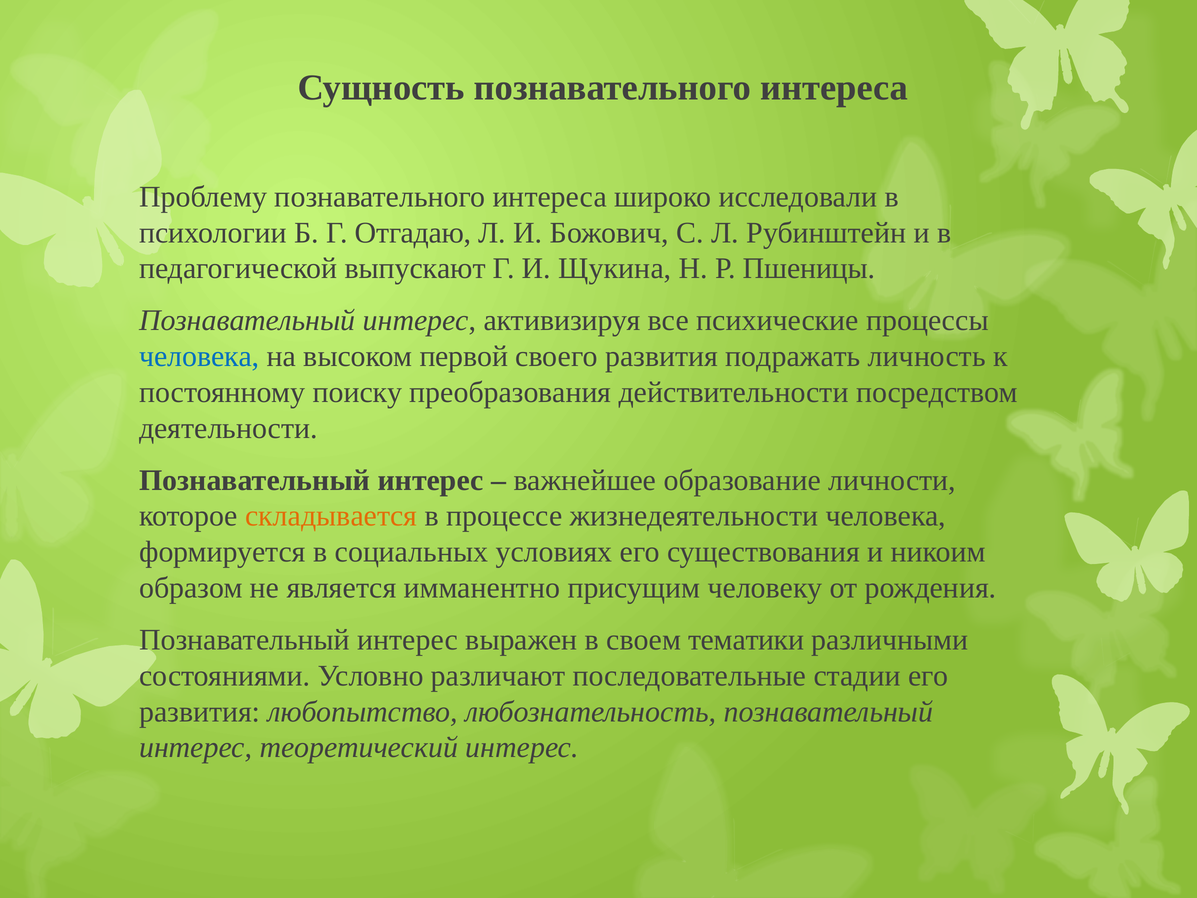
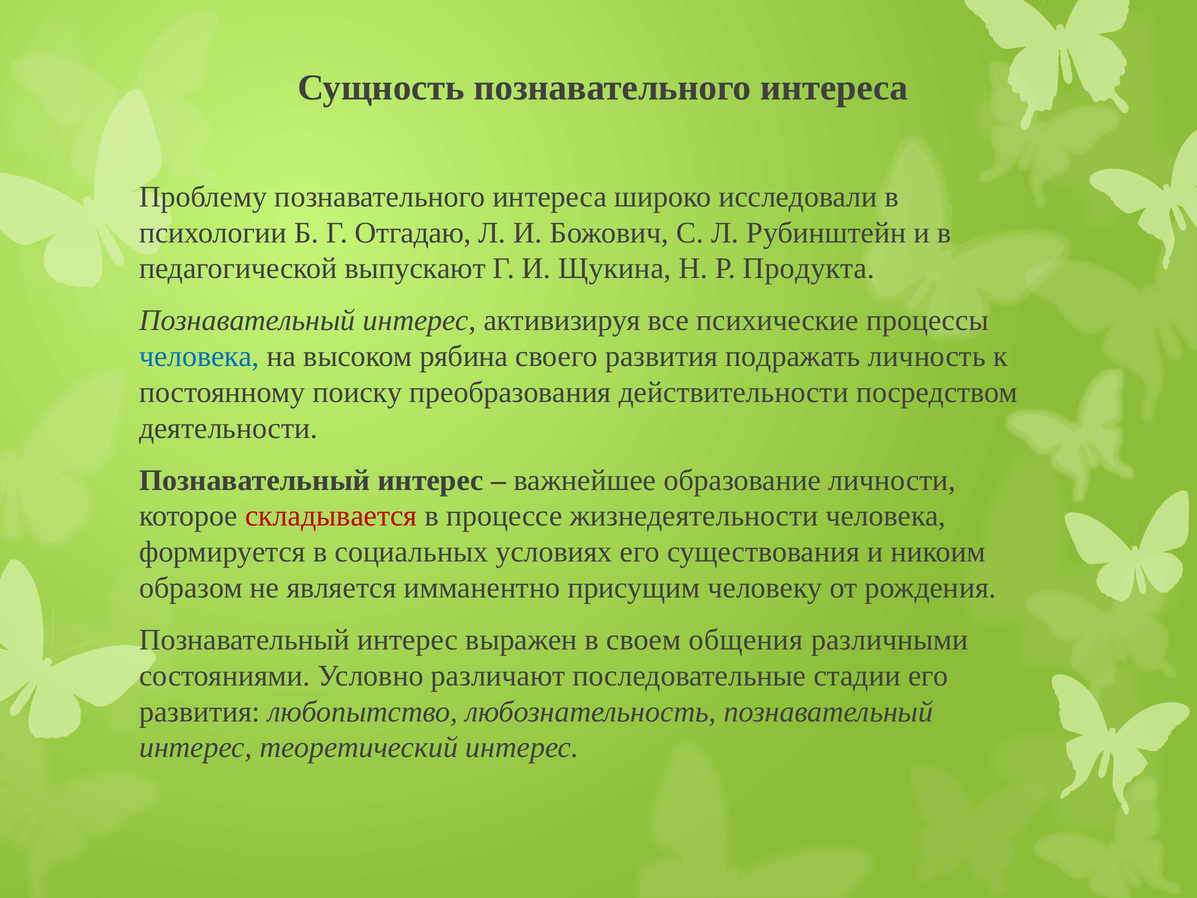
Пшеницы: Пшеницы -> Продукта (809, 269)
первой: первой -> рябина (464, 356)
складывается colour: orange -> red (331, 516)
тематики: тематики -> общения (746, 640)
